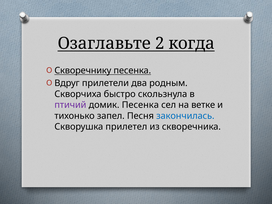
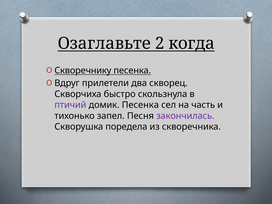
родным: родным -> скворец (168, 83)
ветке: ветке -> часть (203, 105)
закончилась colour: blue -> purple (185, 116)
прилетел: прилетел -> поредела (126, 127)
